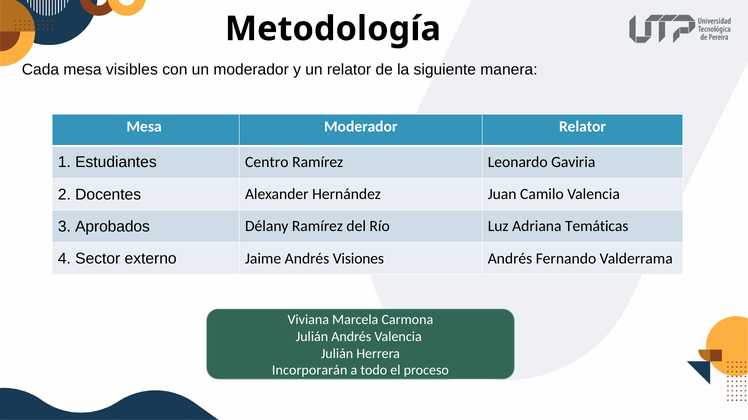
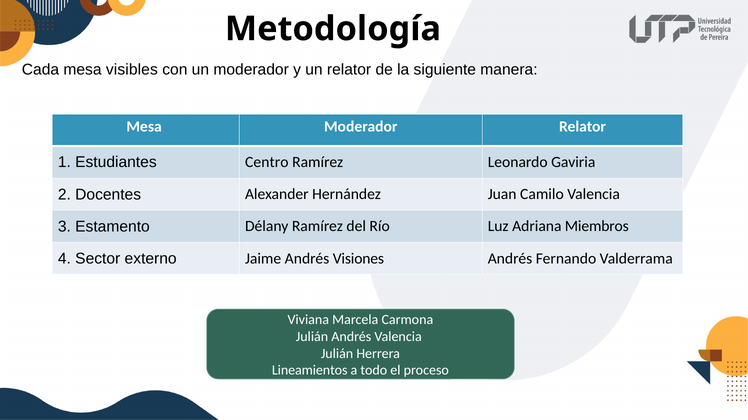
Aprobados: Aprobados -> Estamento (112, 227)
Temáticas: Temáticas -> Miembros (597, 227)
Incorporarán: Incorporarán -> Lineamientos (310, 371)
